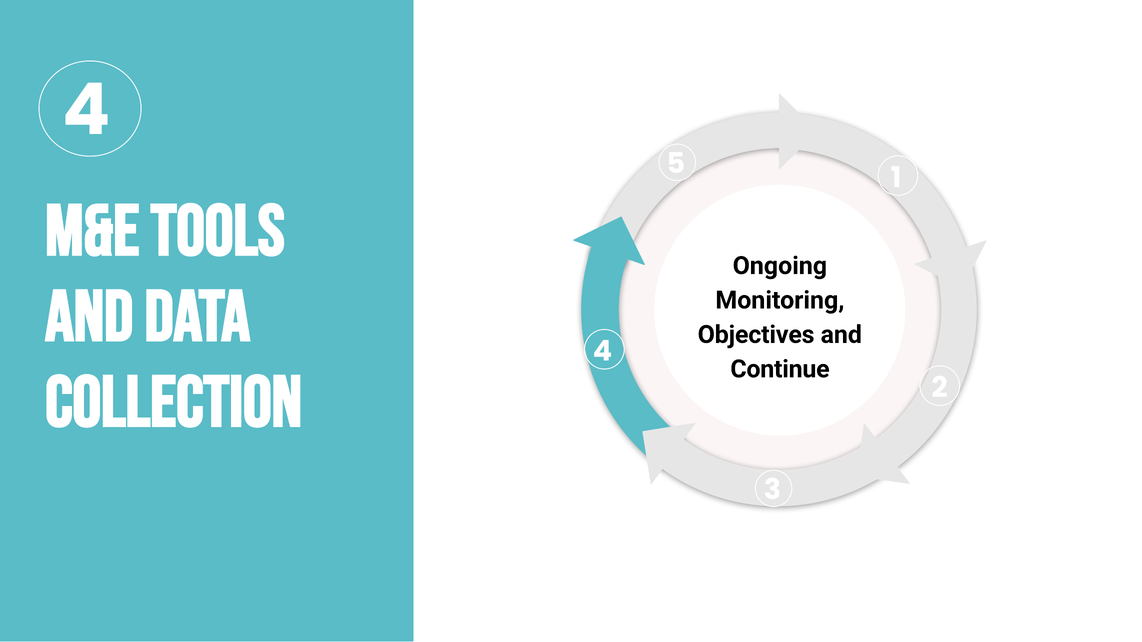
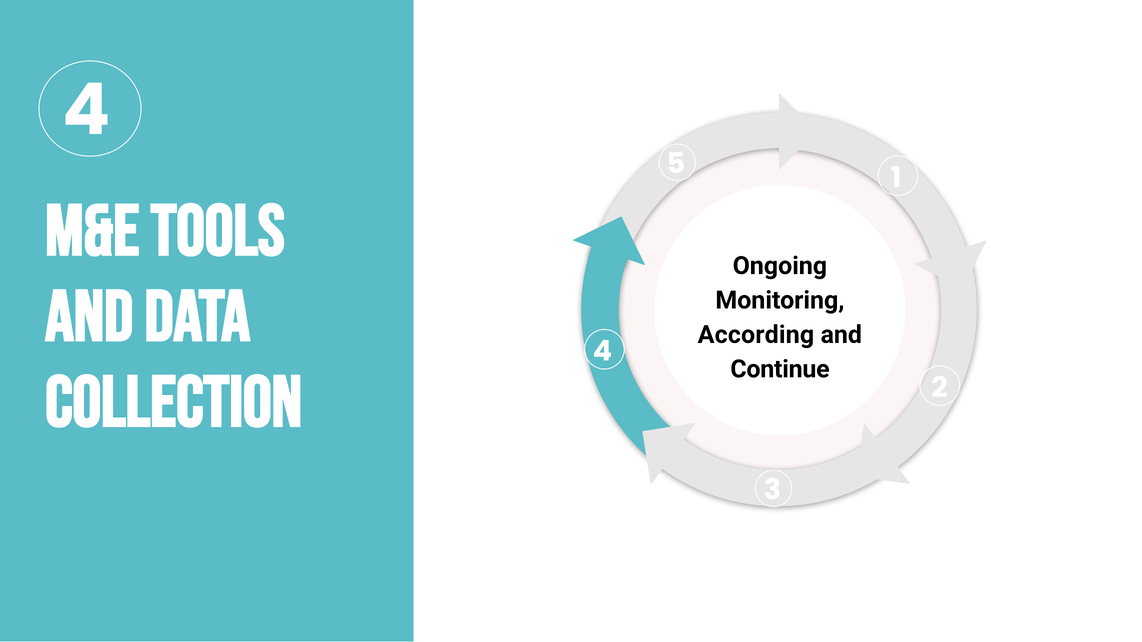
Objectives: Objectives -> According (756, 335)
